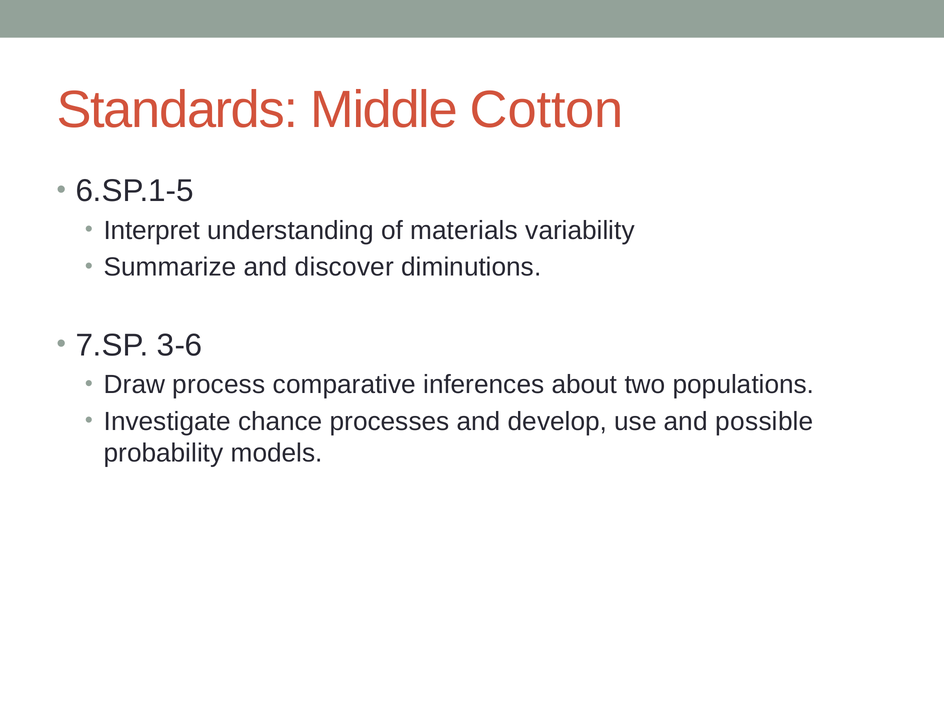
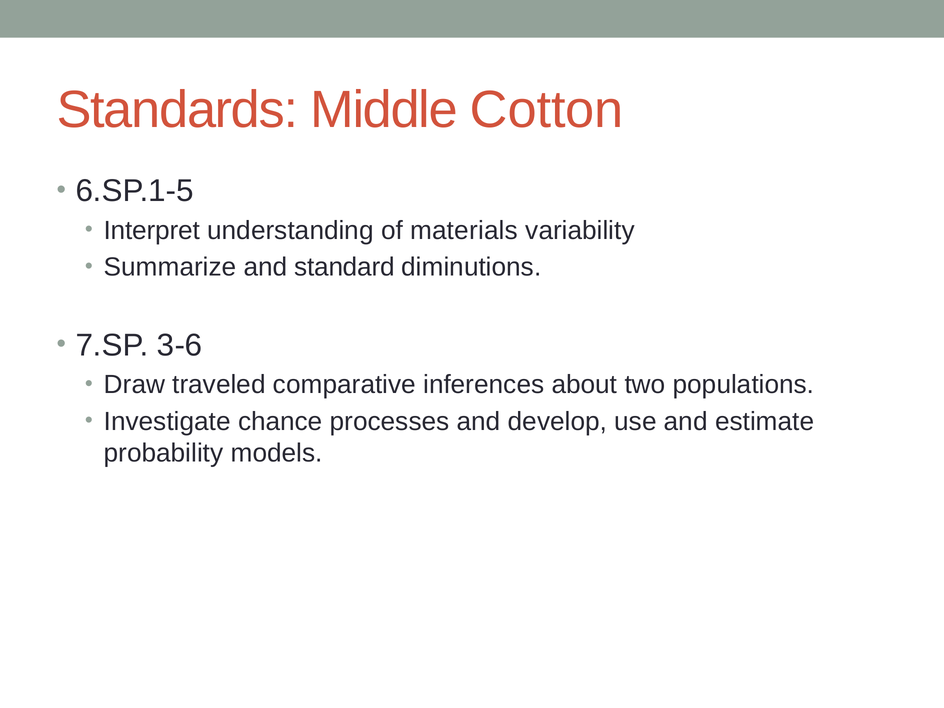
discover: discover -> standard (345, 267)
process: process -> traveled (219, 385)
possible: possible -> estimate (765, 421)
